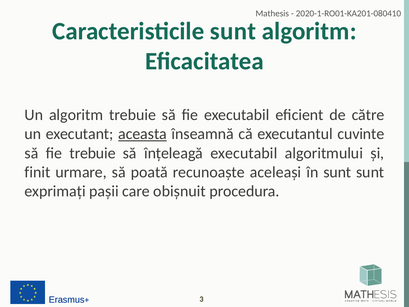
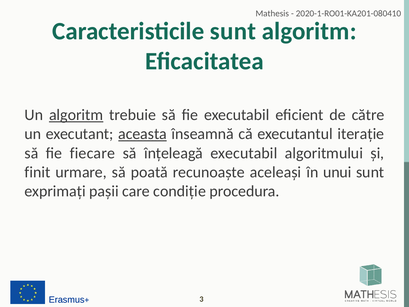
algoritm underline: none -> present (76, 115)
cuvinte: cuvinte -> iterație (361, 134)
fie trebuie: trebuie -> fiecare (92, 153)
în sunt: sunt -> unui (337, 172)
obișnuit: obișnuit -> condiție (180, 191)
